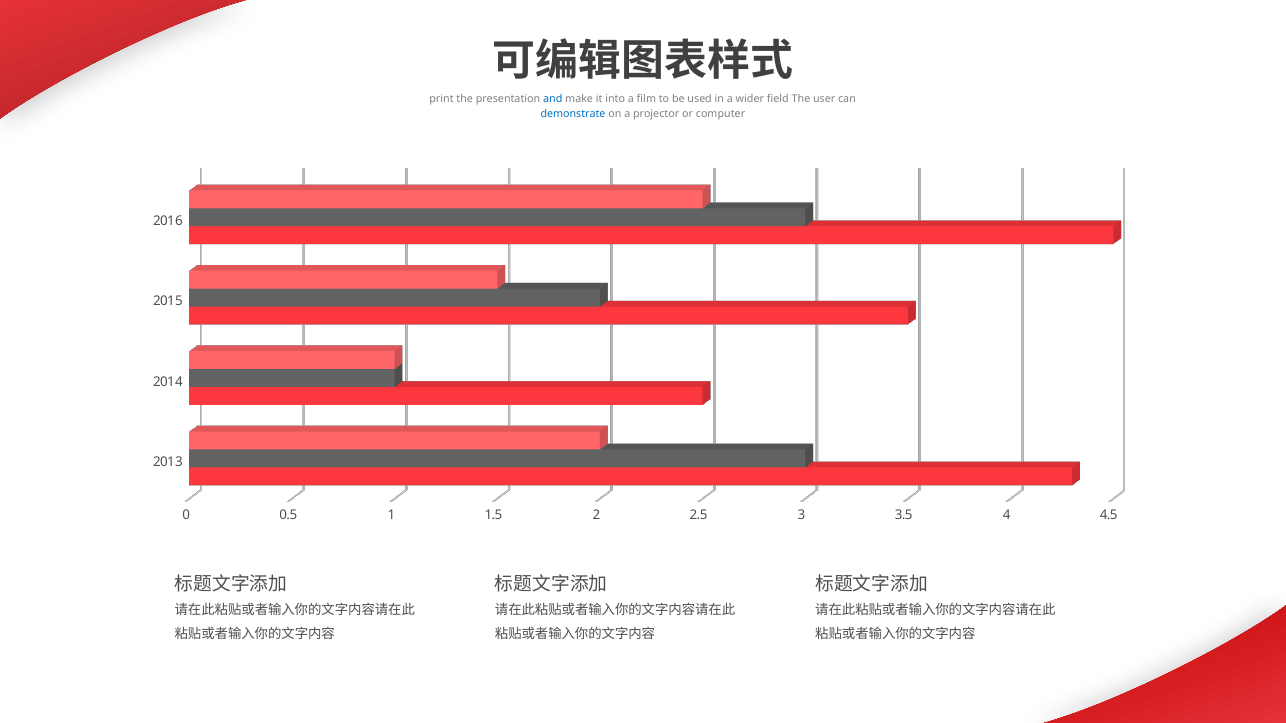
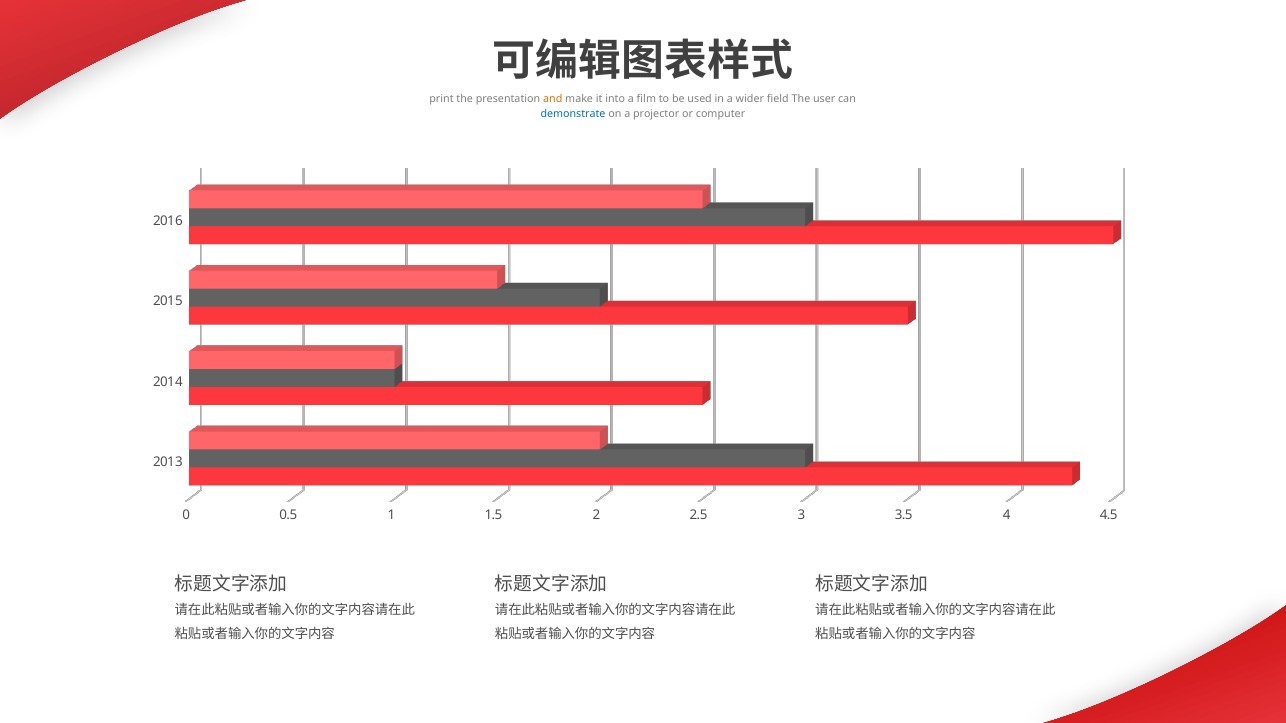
and colour: blue -> orange (553, 99)
